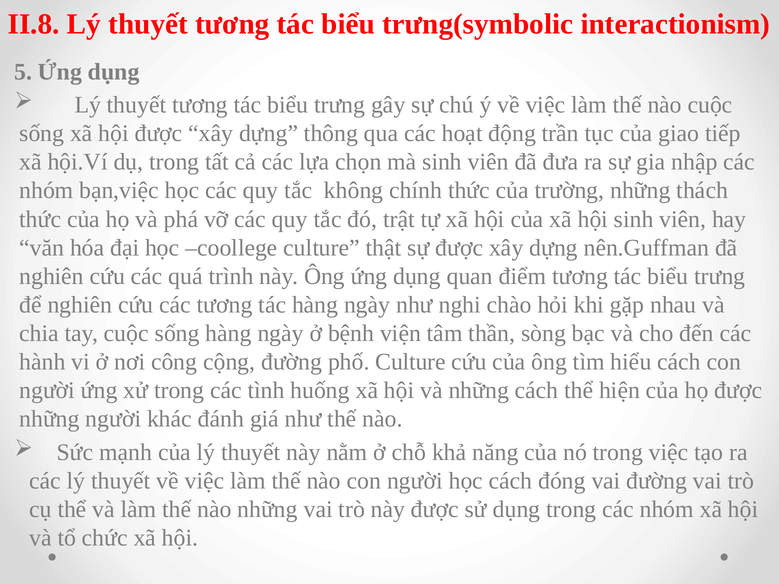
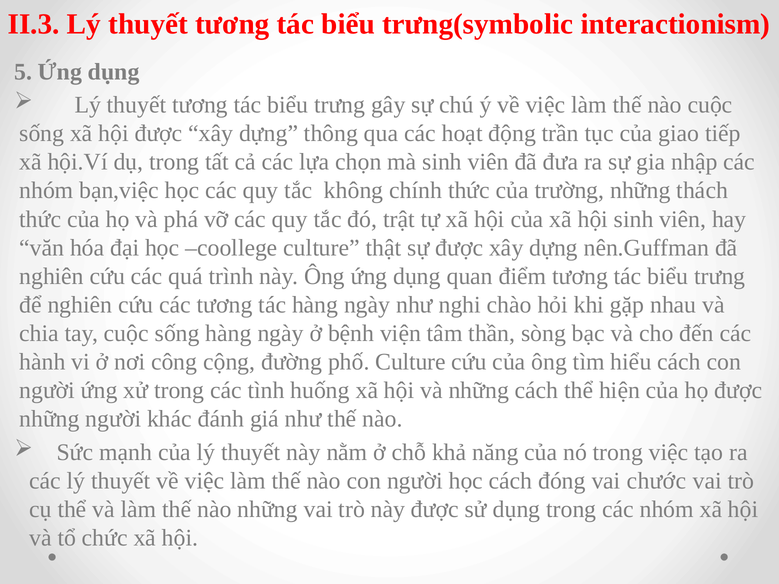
II.8: II.8 -> II.3 (34, 24)
vai đường: đường -> chước (657, 481)
